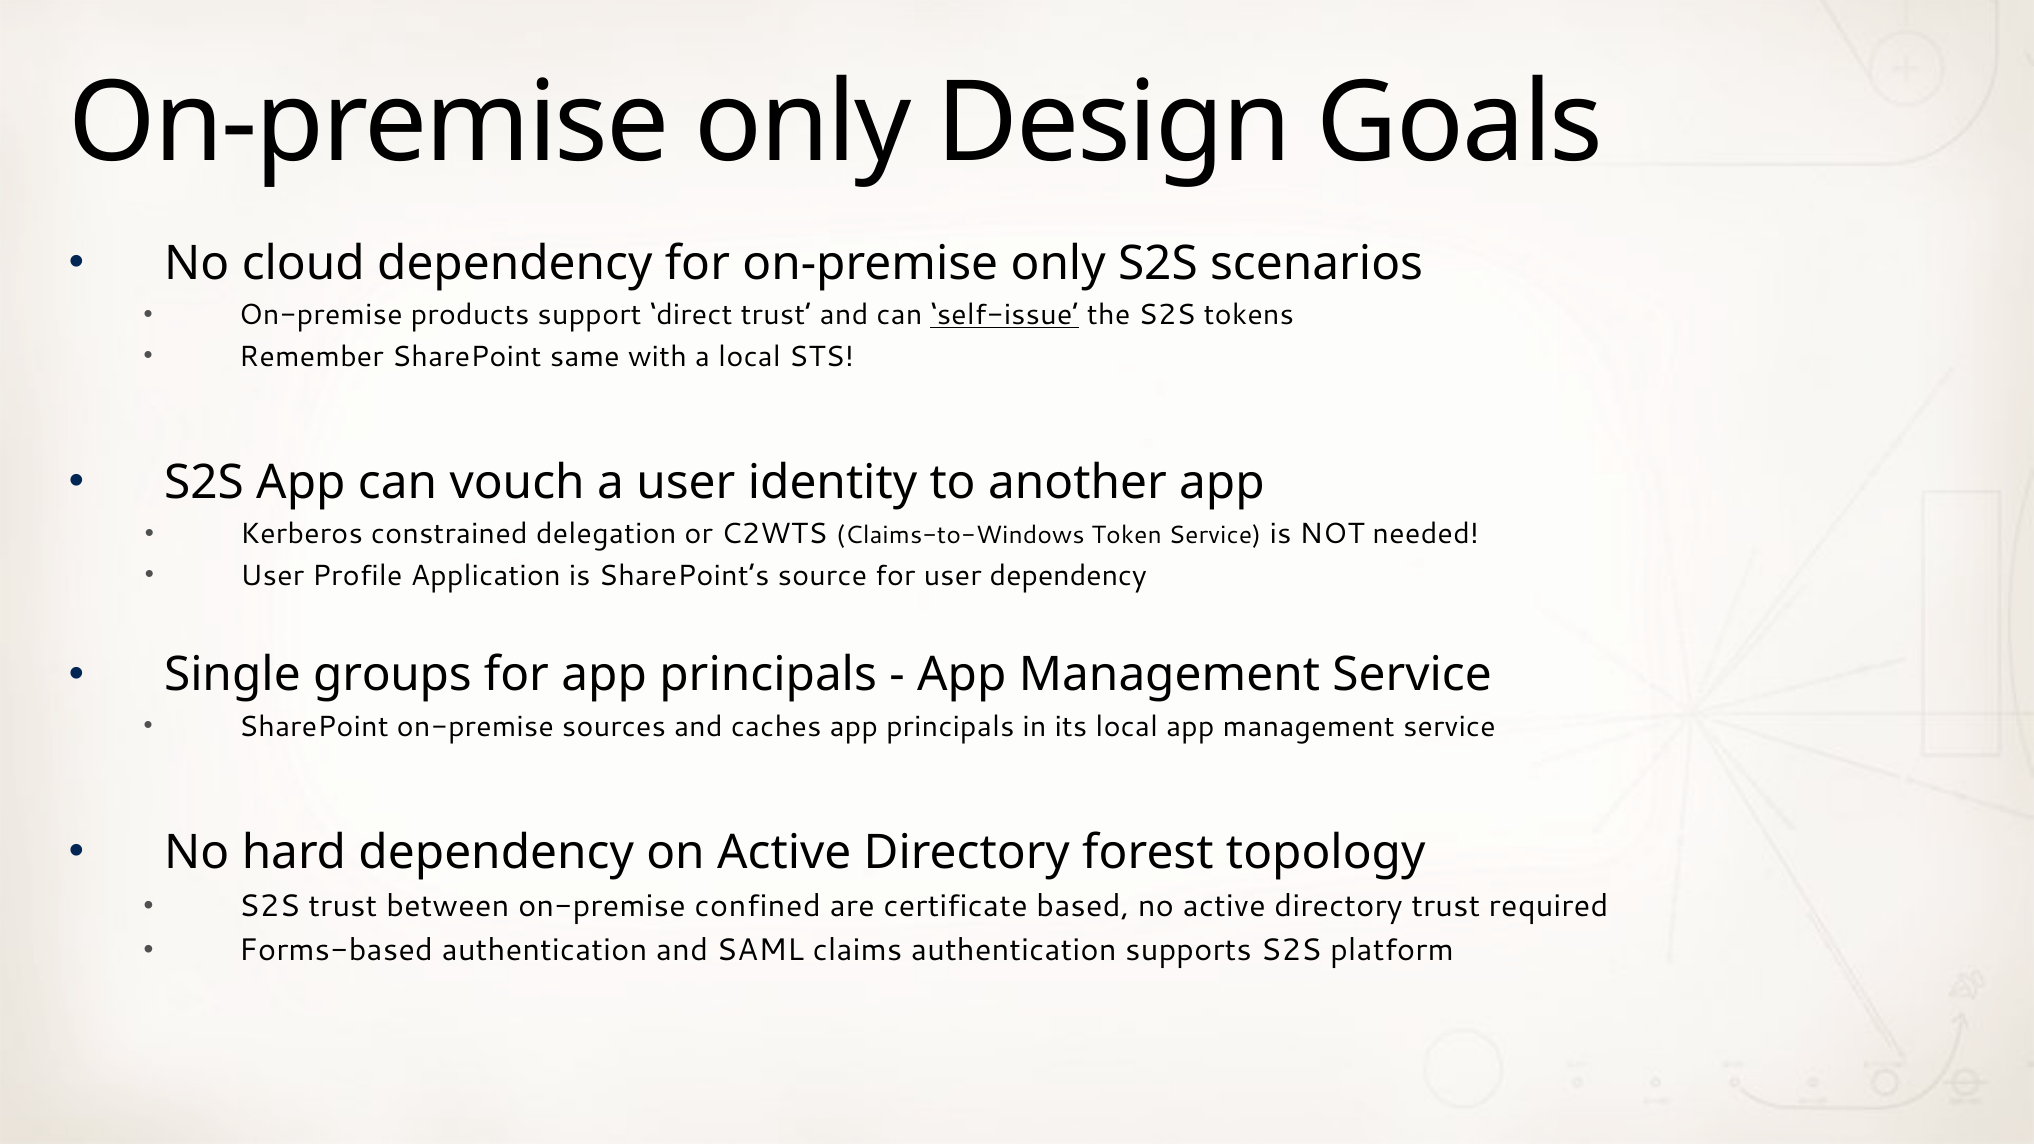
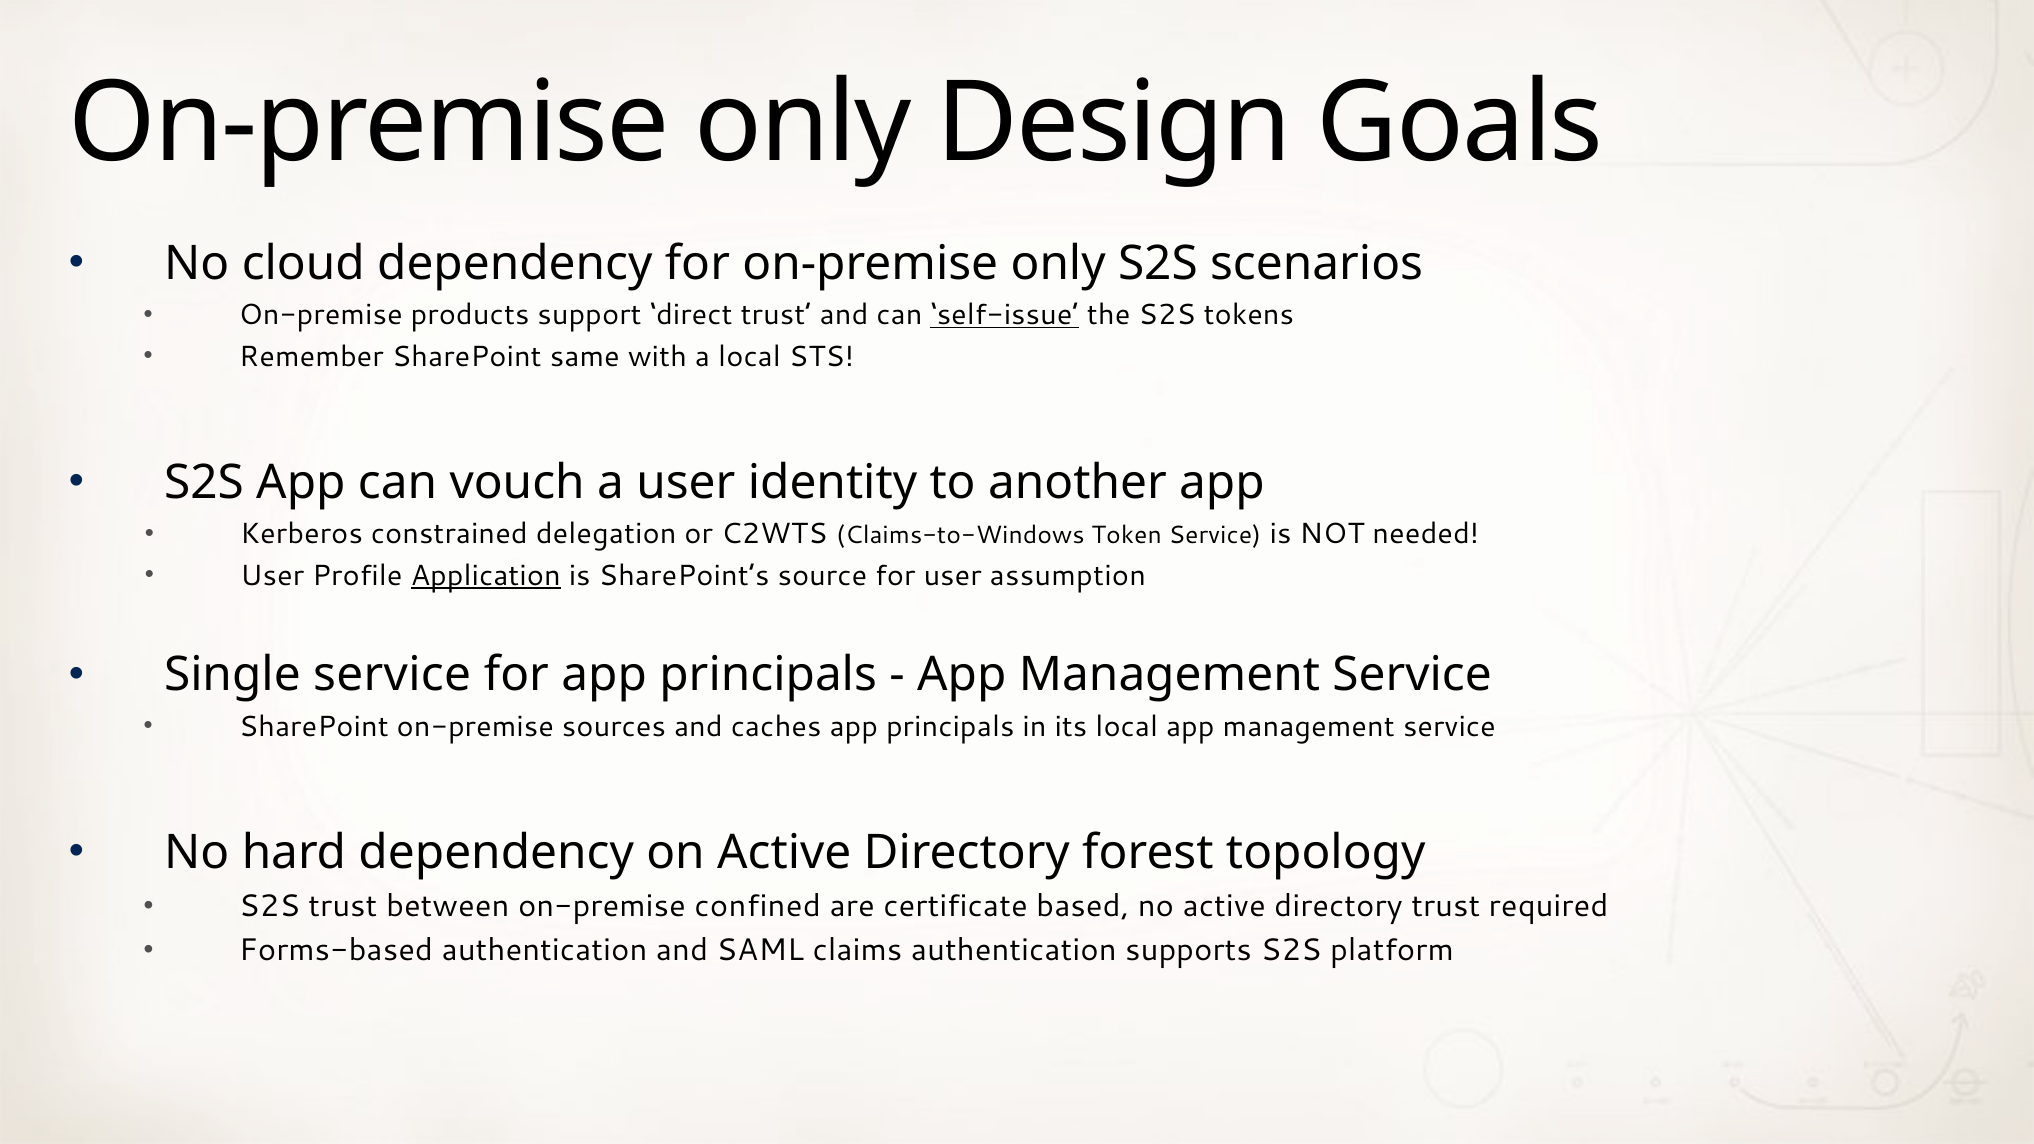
Application underline: none -> present (486, 576)
user dependency: dependency -> assumption (1068, 576)
Single groups: groups -> service (392, 675)
